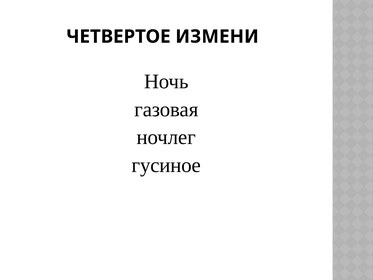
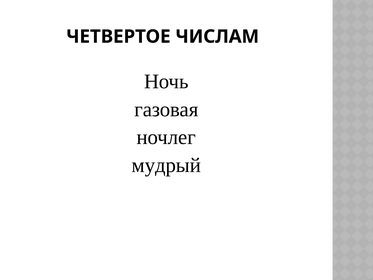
ИЗМЕНИ: ИЗМЕНИ -> ЧИСЛАМ (217, 37)
гусиное: гусиное -> мудрый (166, 165)
